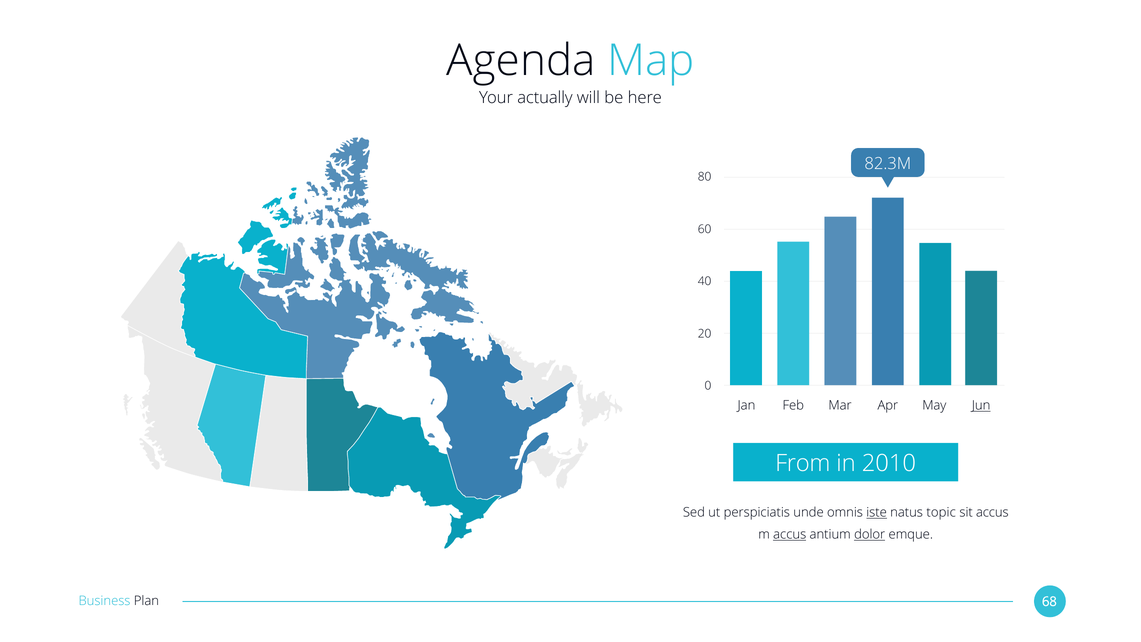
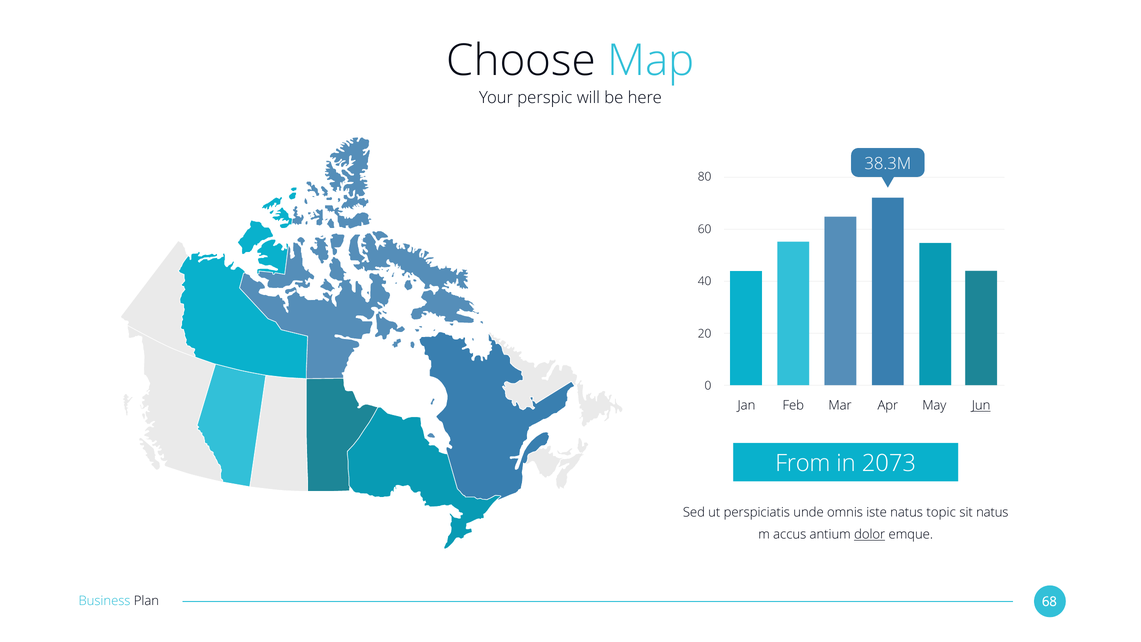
Agenda: Agenda -> Choose (521, 61)
actually: actually -> perspic (545, 98)
82.3M: 82.3M -> 38.3M (888, 164)
2010: 2010 -> 2073 (889, 464)
iste underline: present -> none (877, 512)
sit accus: accus -> natus (992, 512)
accus underline: present -> none (790, 534)
